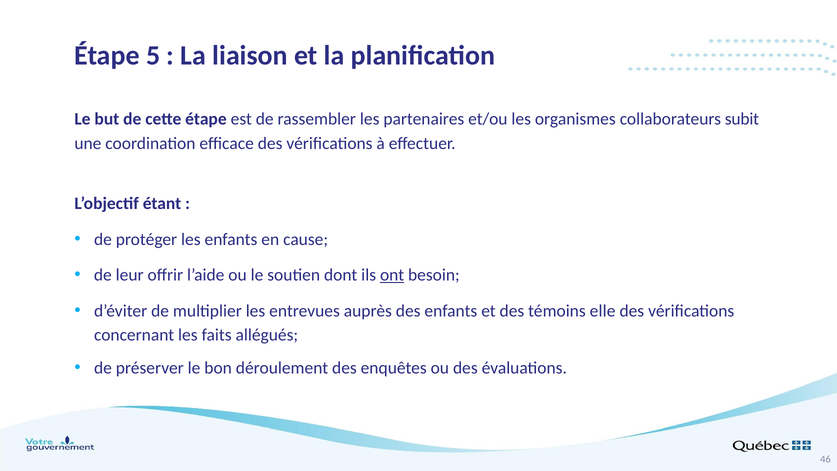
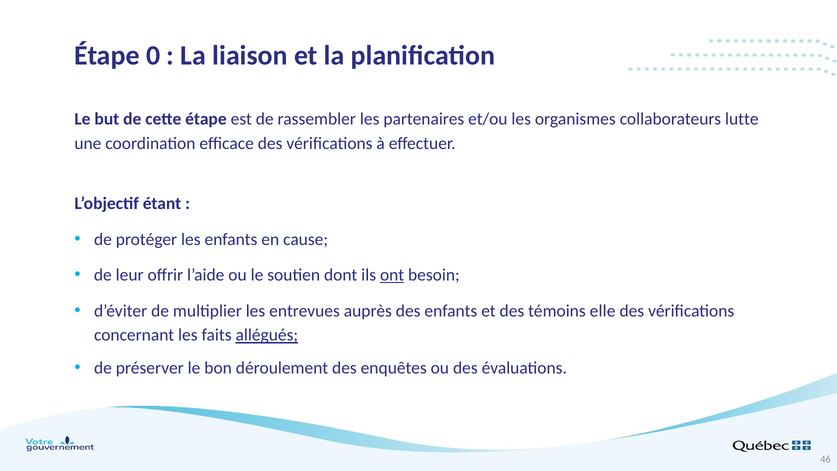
5: 5 -> 0 (153, 55)
subit: subit -> lutte (742, 119)
allégués underline: none -> present (267, 335)
